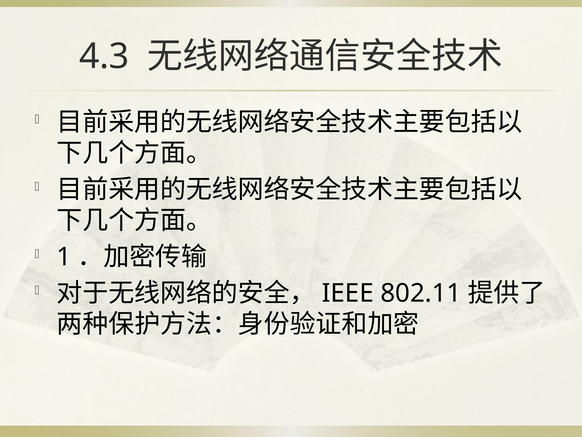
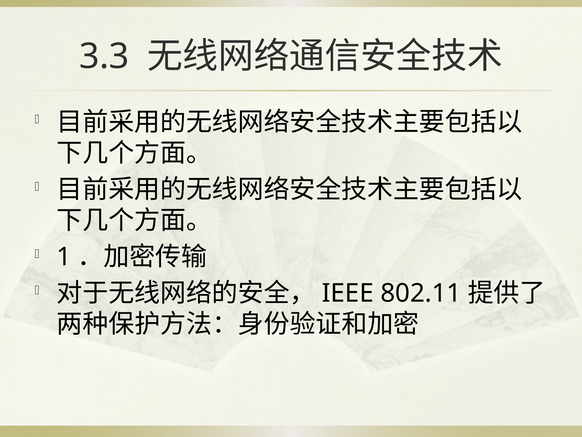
4.3: 4.3 -> 3.3 (104, 56)
